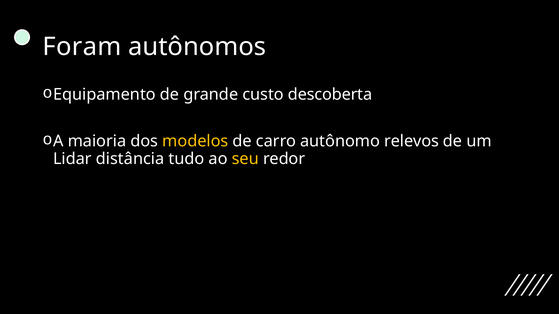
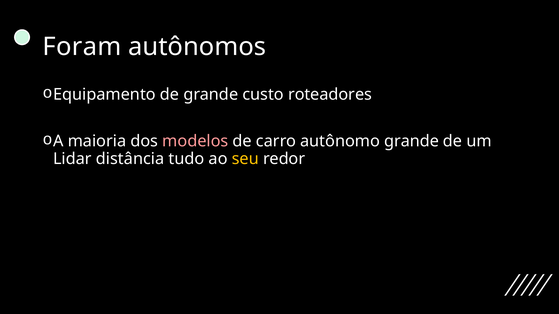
descoberta: descoberta -> roteadores (330, 95)
modelos colour: yellow -> pink (195, 141)
autônomo relevos: relevos -> grande (412, 141)
